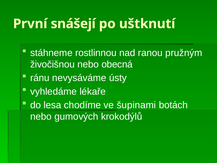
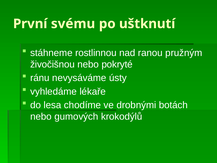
snášejí: snášejí -> svému (73, 24)
obecná: obecná -> pokryté (117, 64)
šupinami: šupinami -> drobnými (136, 105)
